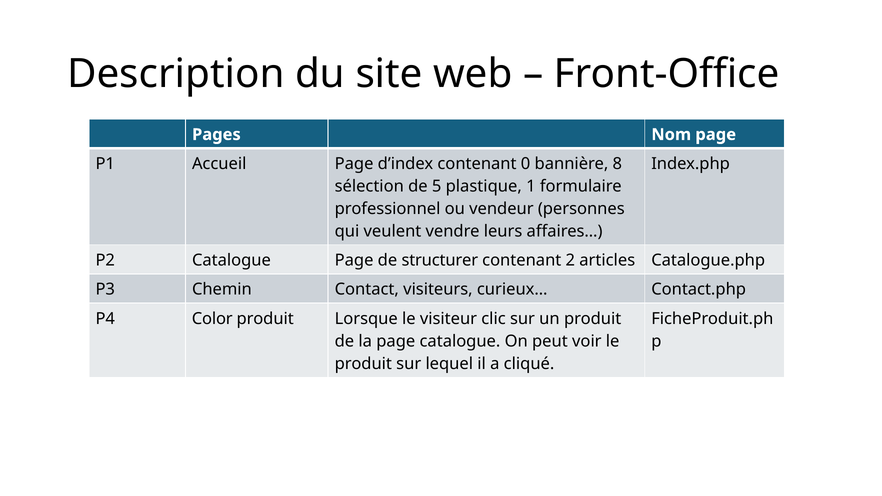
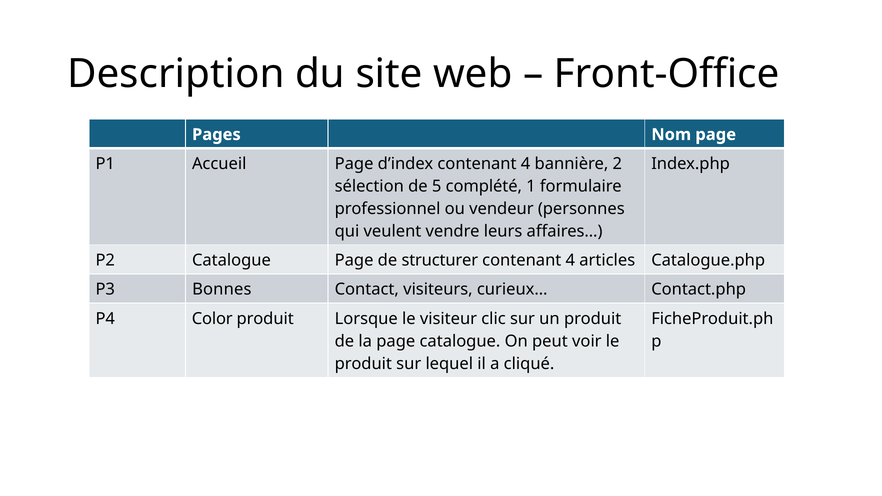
d’index contenant 0: 0 -> 4 (526, 164)
8: 8 -> 2 (617, 164)
plastique: plastique -> complété (484, 186)
2: 2 -> 4 (570, 260)
Chemin: Chemin -> Bonnes (222, 290)
